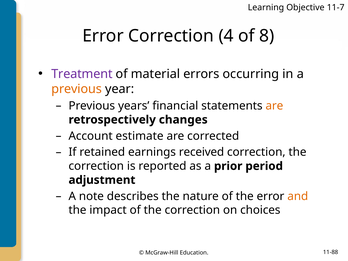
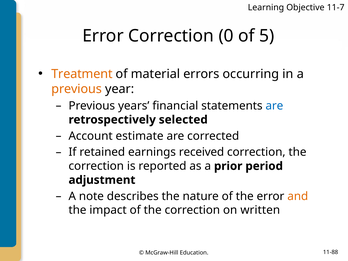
4: 4 -> 0 (226, 36)
8: 8 -> 5 (267, 36)
Treatment colour: purple -> orange (82, 74)
are colour: orange -> blue (274, 106)
changes: changes -> selected (183, 120)
choices: choices -> written (260, 210)
